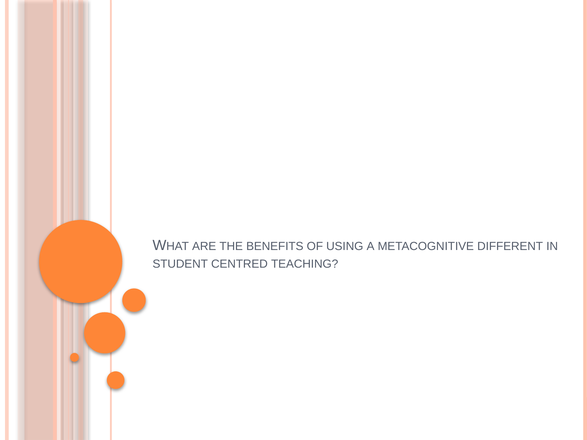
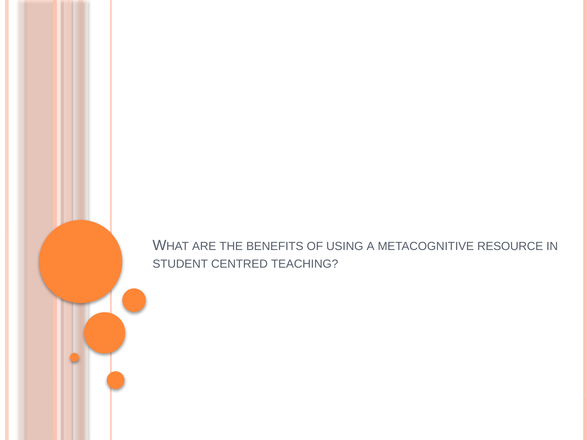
DIFFERENT: DIFFERENT -> RESOURCE (510, 247)
